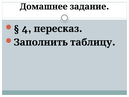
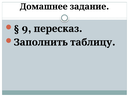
4: 4 -> 9 (26, 29)
